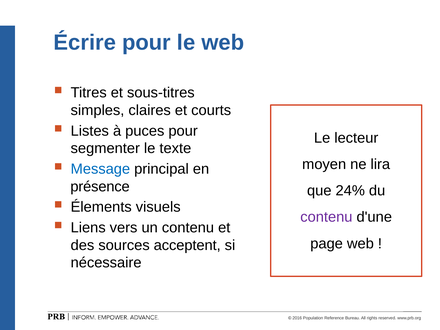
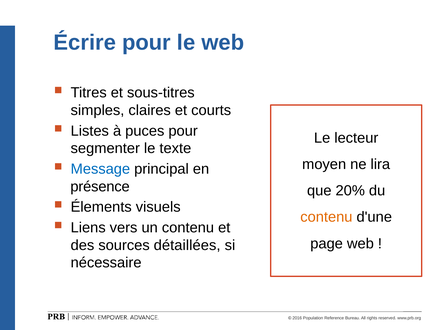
24%: 24% -> 20% (350, 191)
contenu colour: purple -> orange (326, 217)
acceptent: acceptent -> détaillées (187, 245)
